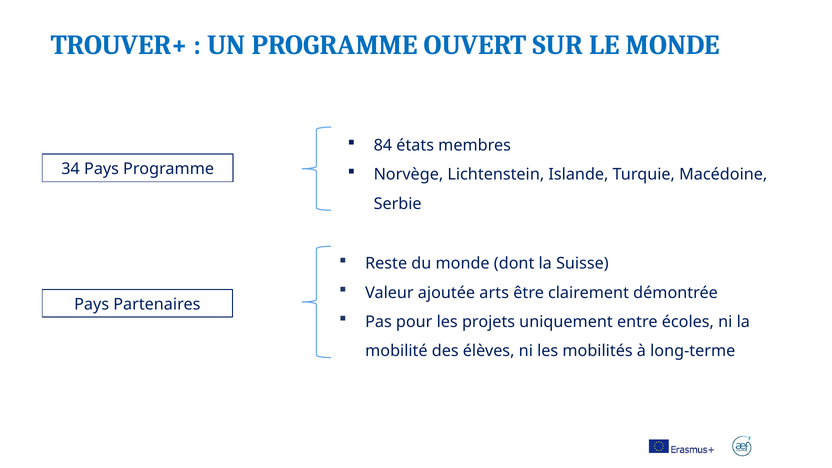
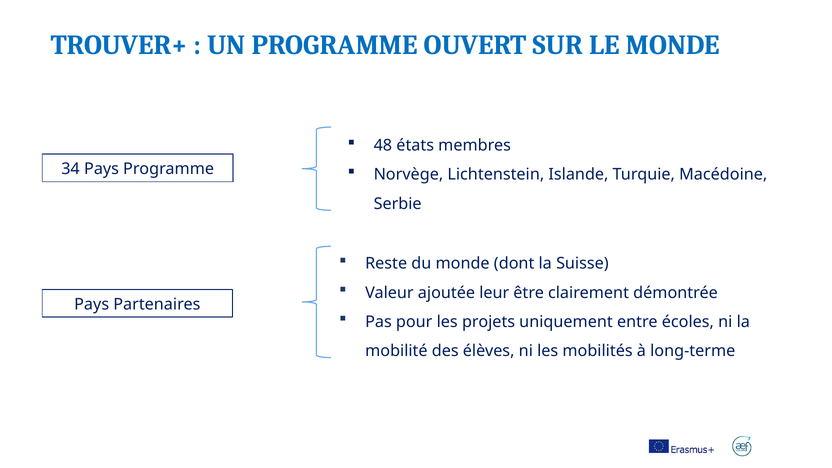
84: 84 -> 48 (383, 145)
arts: arts -> leur (494, 293)
